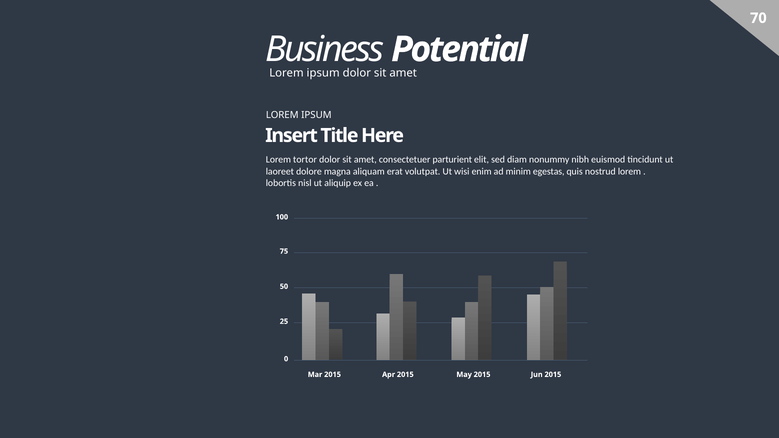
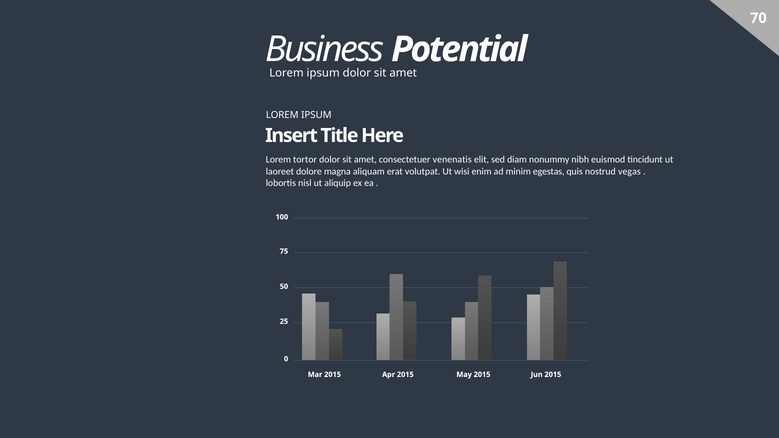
parturient: parturient -> venenatis (452, 160)
nostrud lorem: lorem -> vegas (629, 171)
